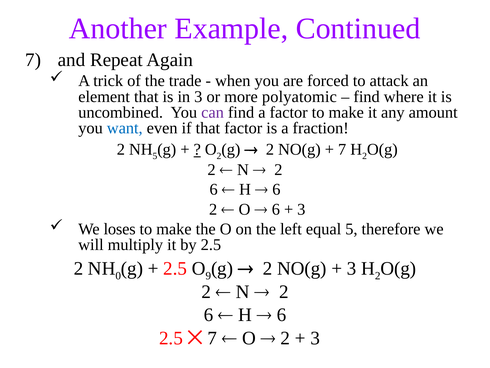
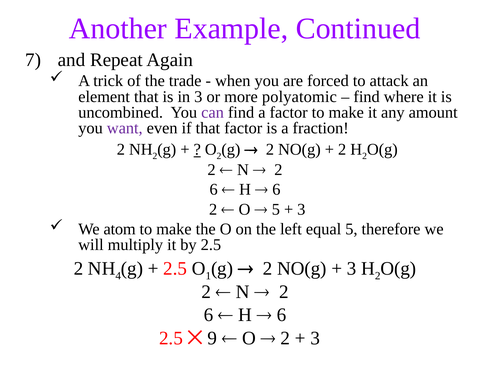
want colour: blue -> purple (125, 128)
5: 5 -> 2 (155, 156)
7: 7 -> 2 (342, 149)
6: 6 -> 5 (276, 209)
loses: loses -> atom (120, 229)
0: 0 -> 4 (118, 275)
9: 9 -> 1 (208, 275)
7: 7 -> 9 (212, 338)
